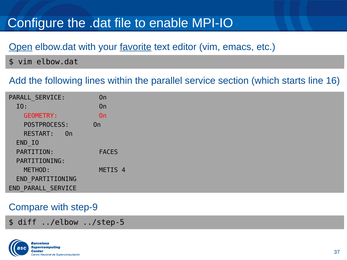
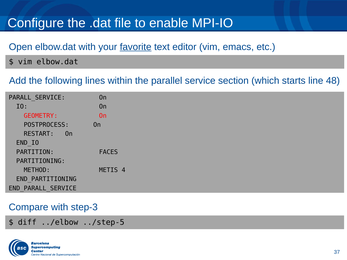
Open underline: present -> none (21, 47)
16: 16 -> 48 (333, 81)
step-9: step-9 -> step-3 (84, 208)
